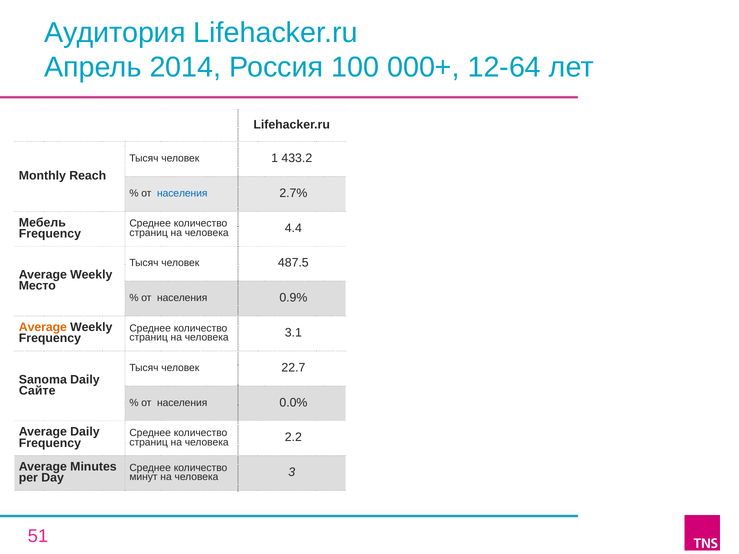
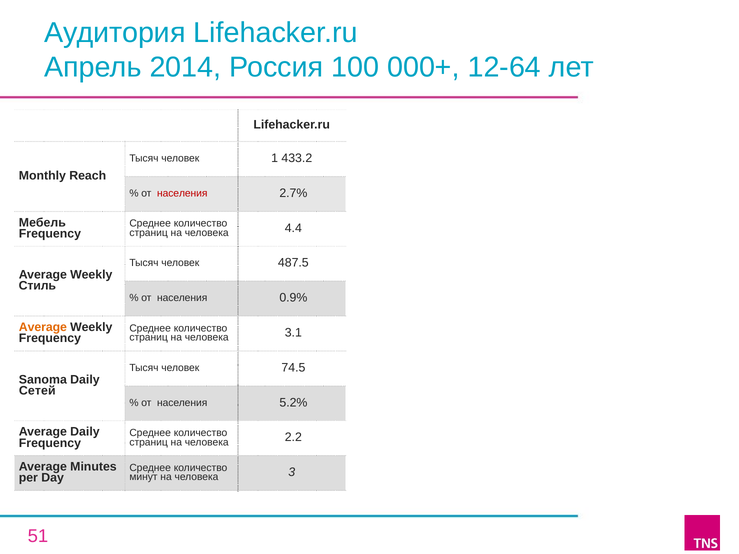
населения colour: blue -> red (182, 193)
Место: Место -> Стиль (37, 286)
22.7: 22.7 -> 74.5 (293, 368)
Сайте: Сайте -> Сетей (37, 391)
0.0%: 0.0% -> 5.2% (293, 403)
